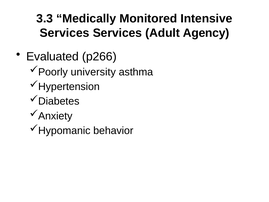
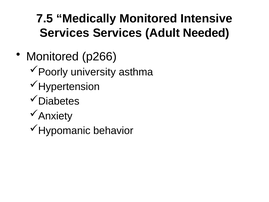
3.3: 3.3 -> 7.5 (45, 19)
Agency: Agency -> Needed (206, 33)
Evaluated: Evaluated -> Monitored (53, 56)
